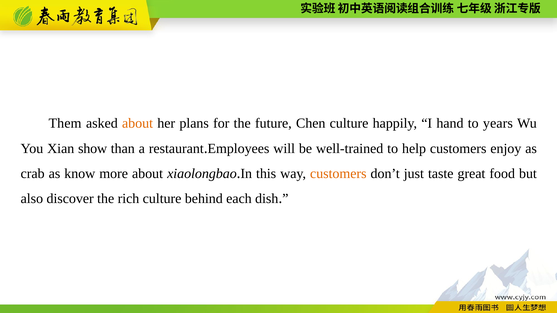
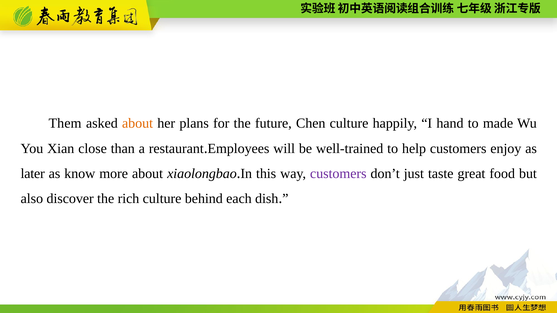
years: years -> made (498, 124)
show: show -> close (93, 149)
crab: crab -> later (33, 174)
customers colour: orange -> purple (338, 174)
